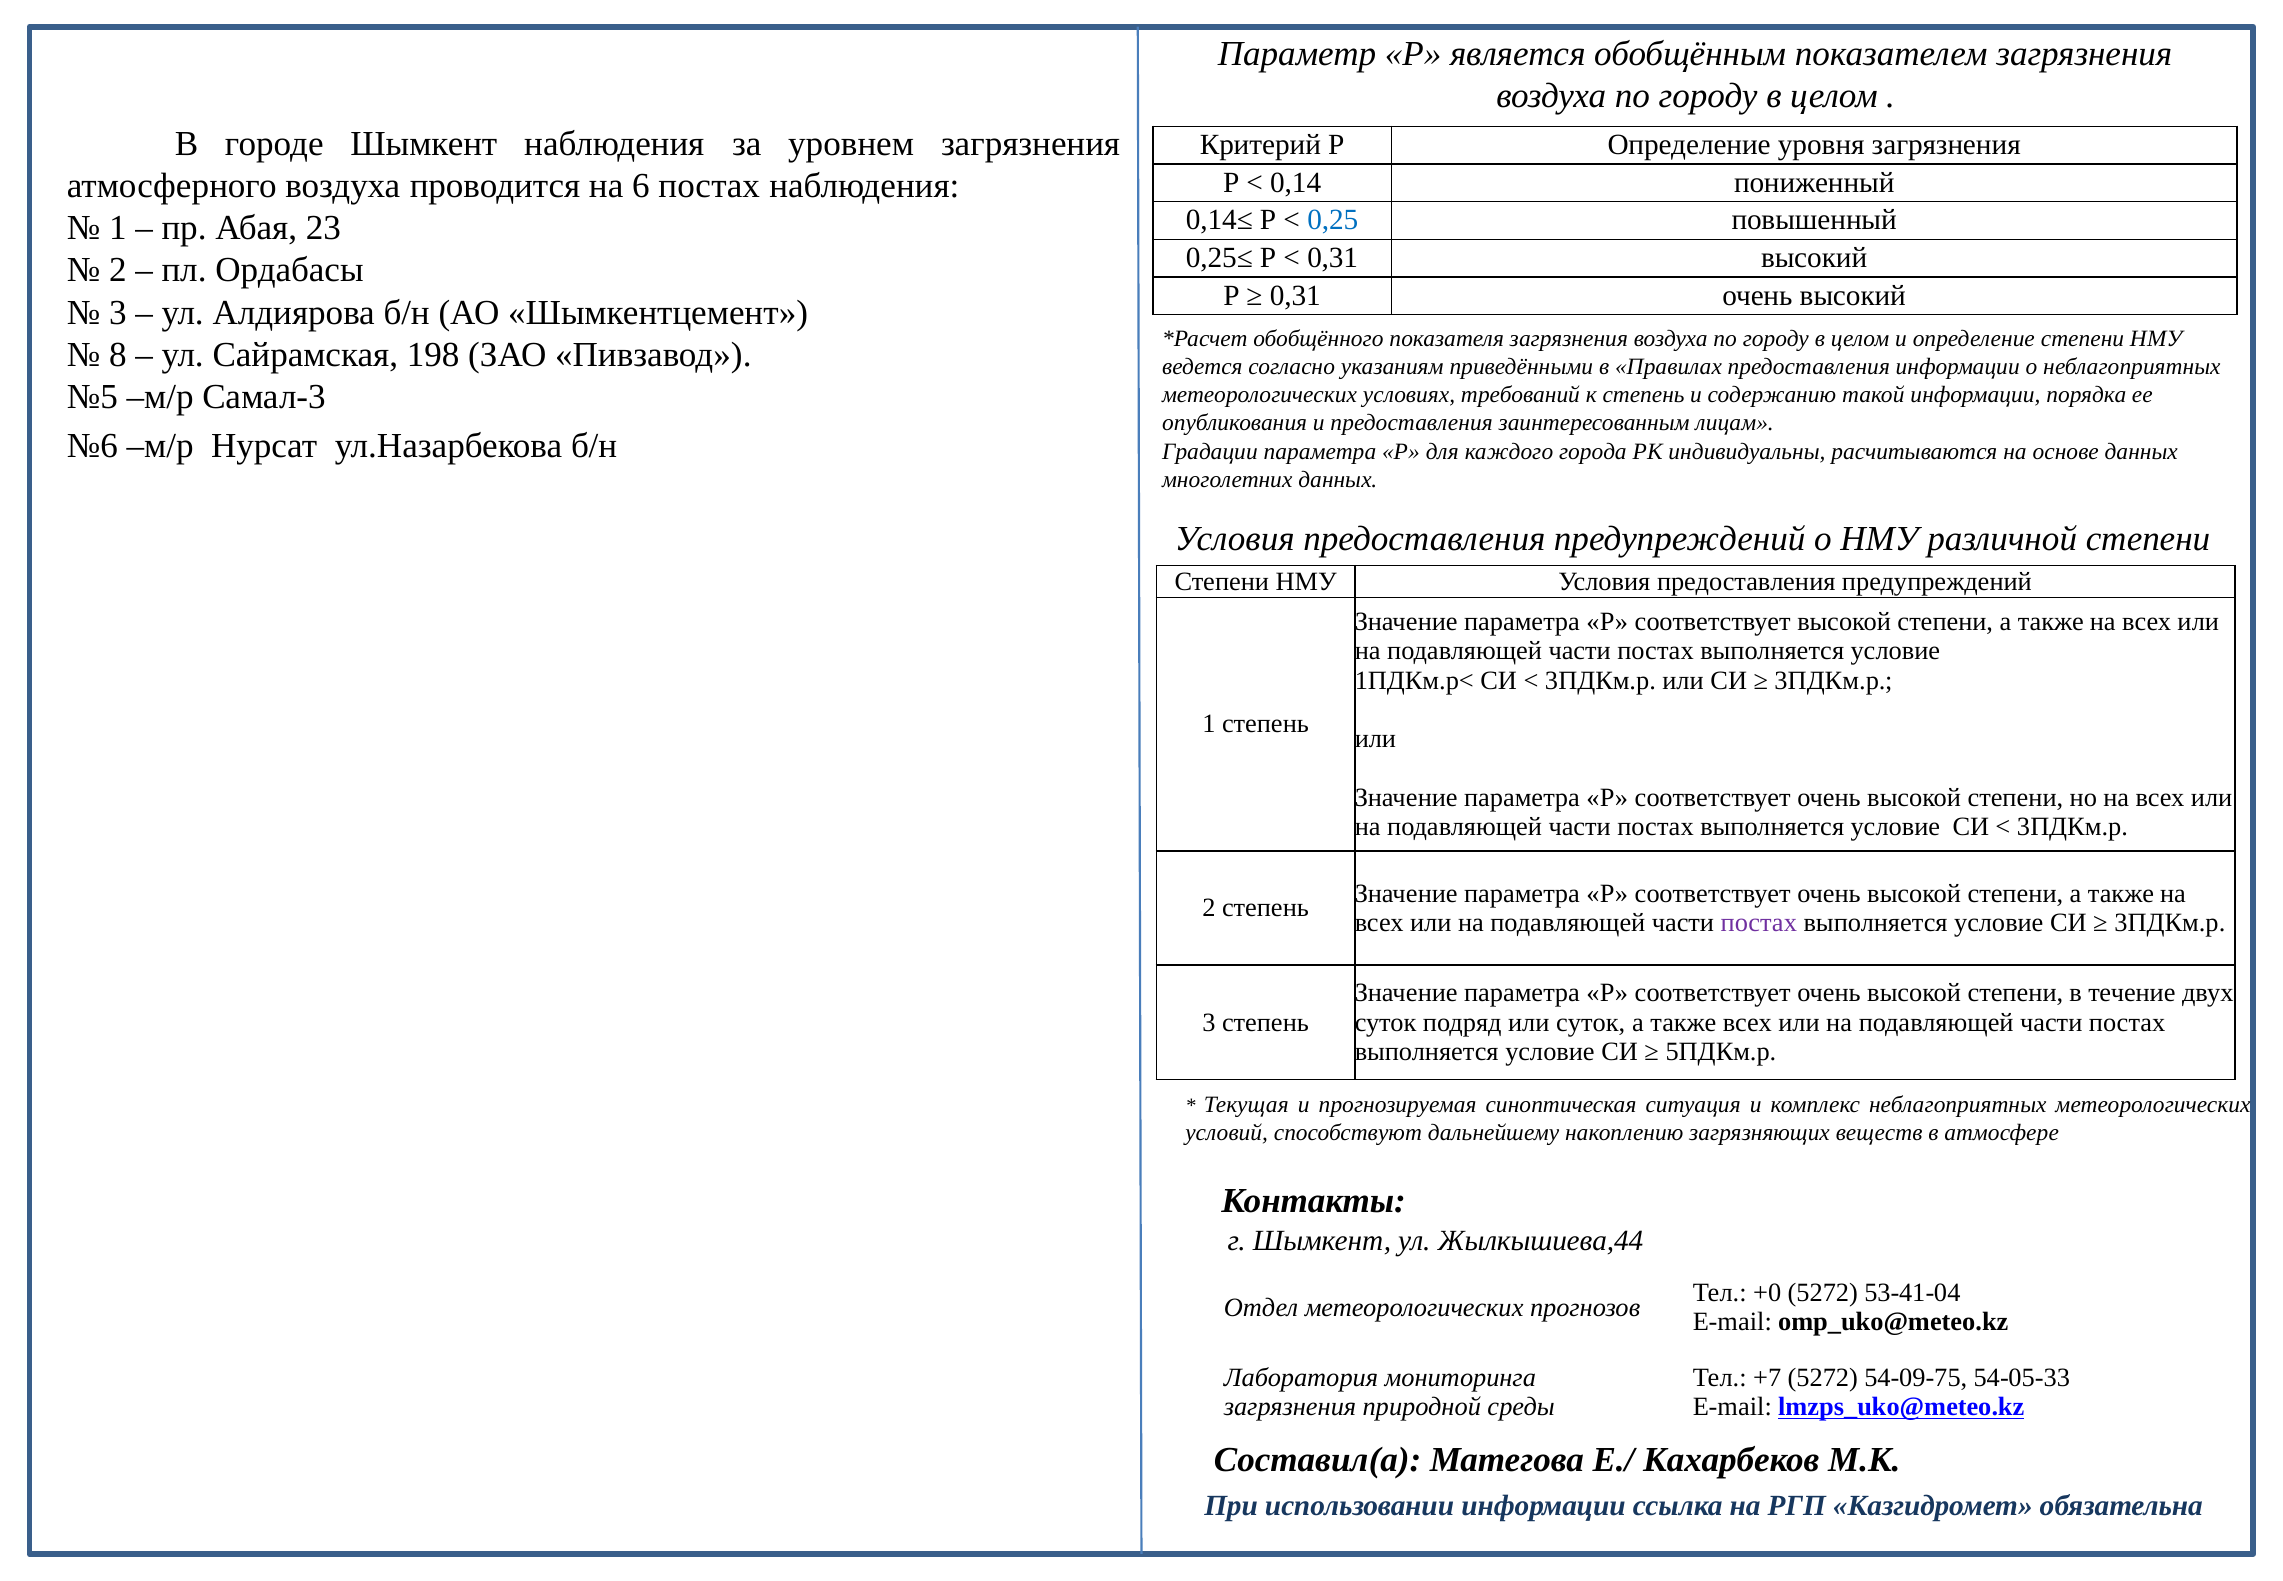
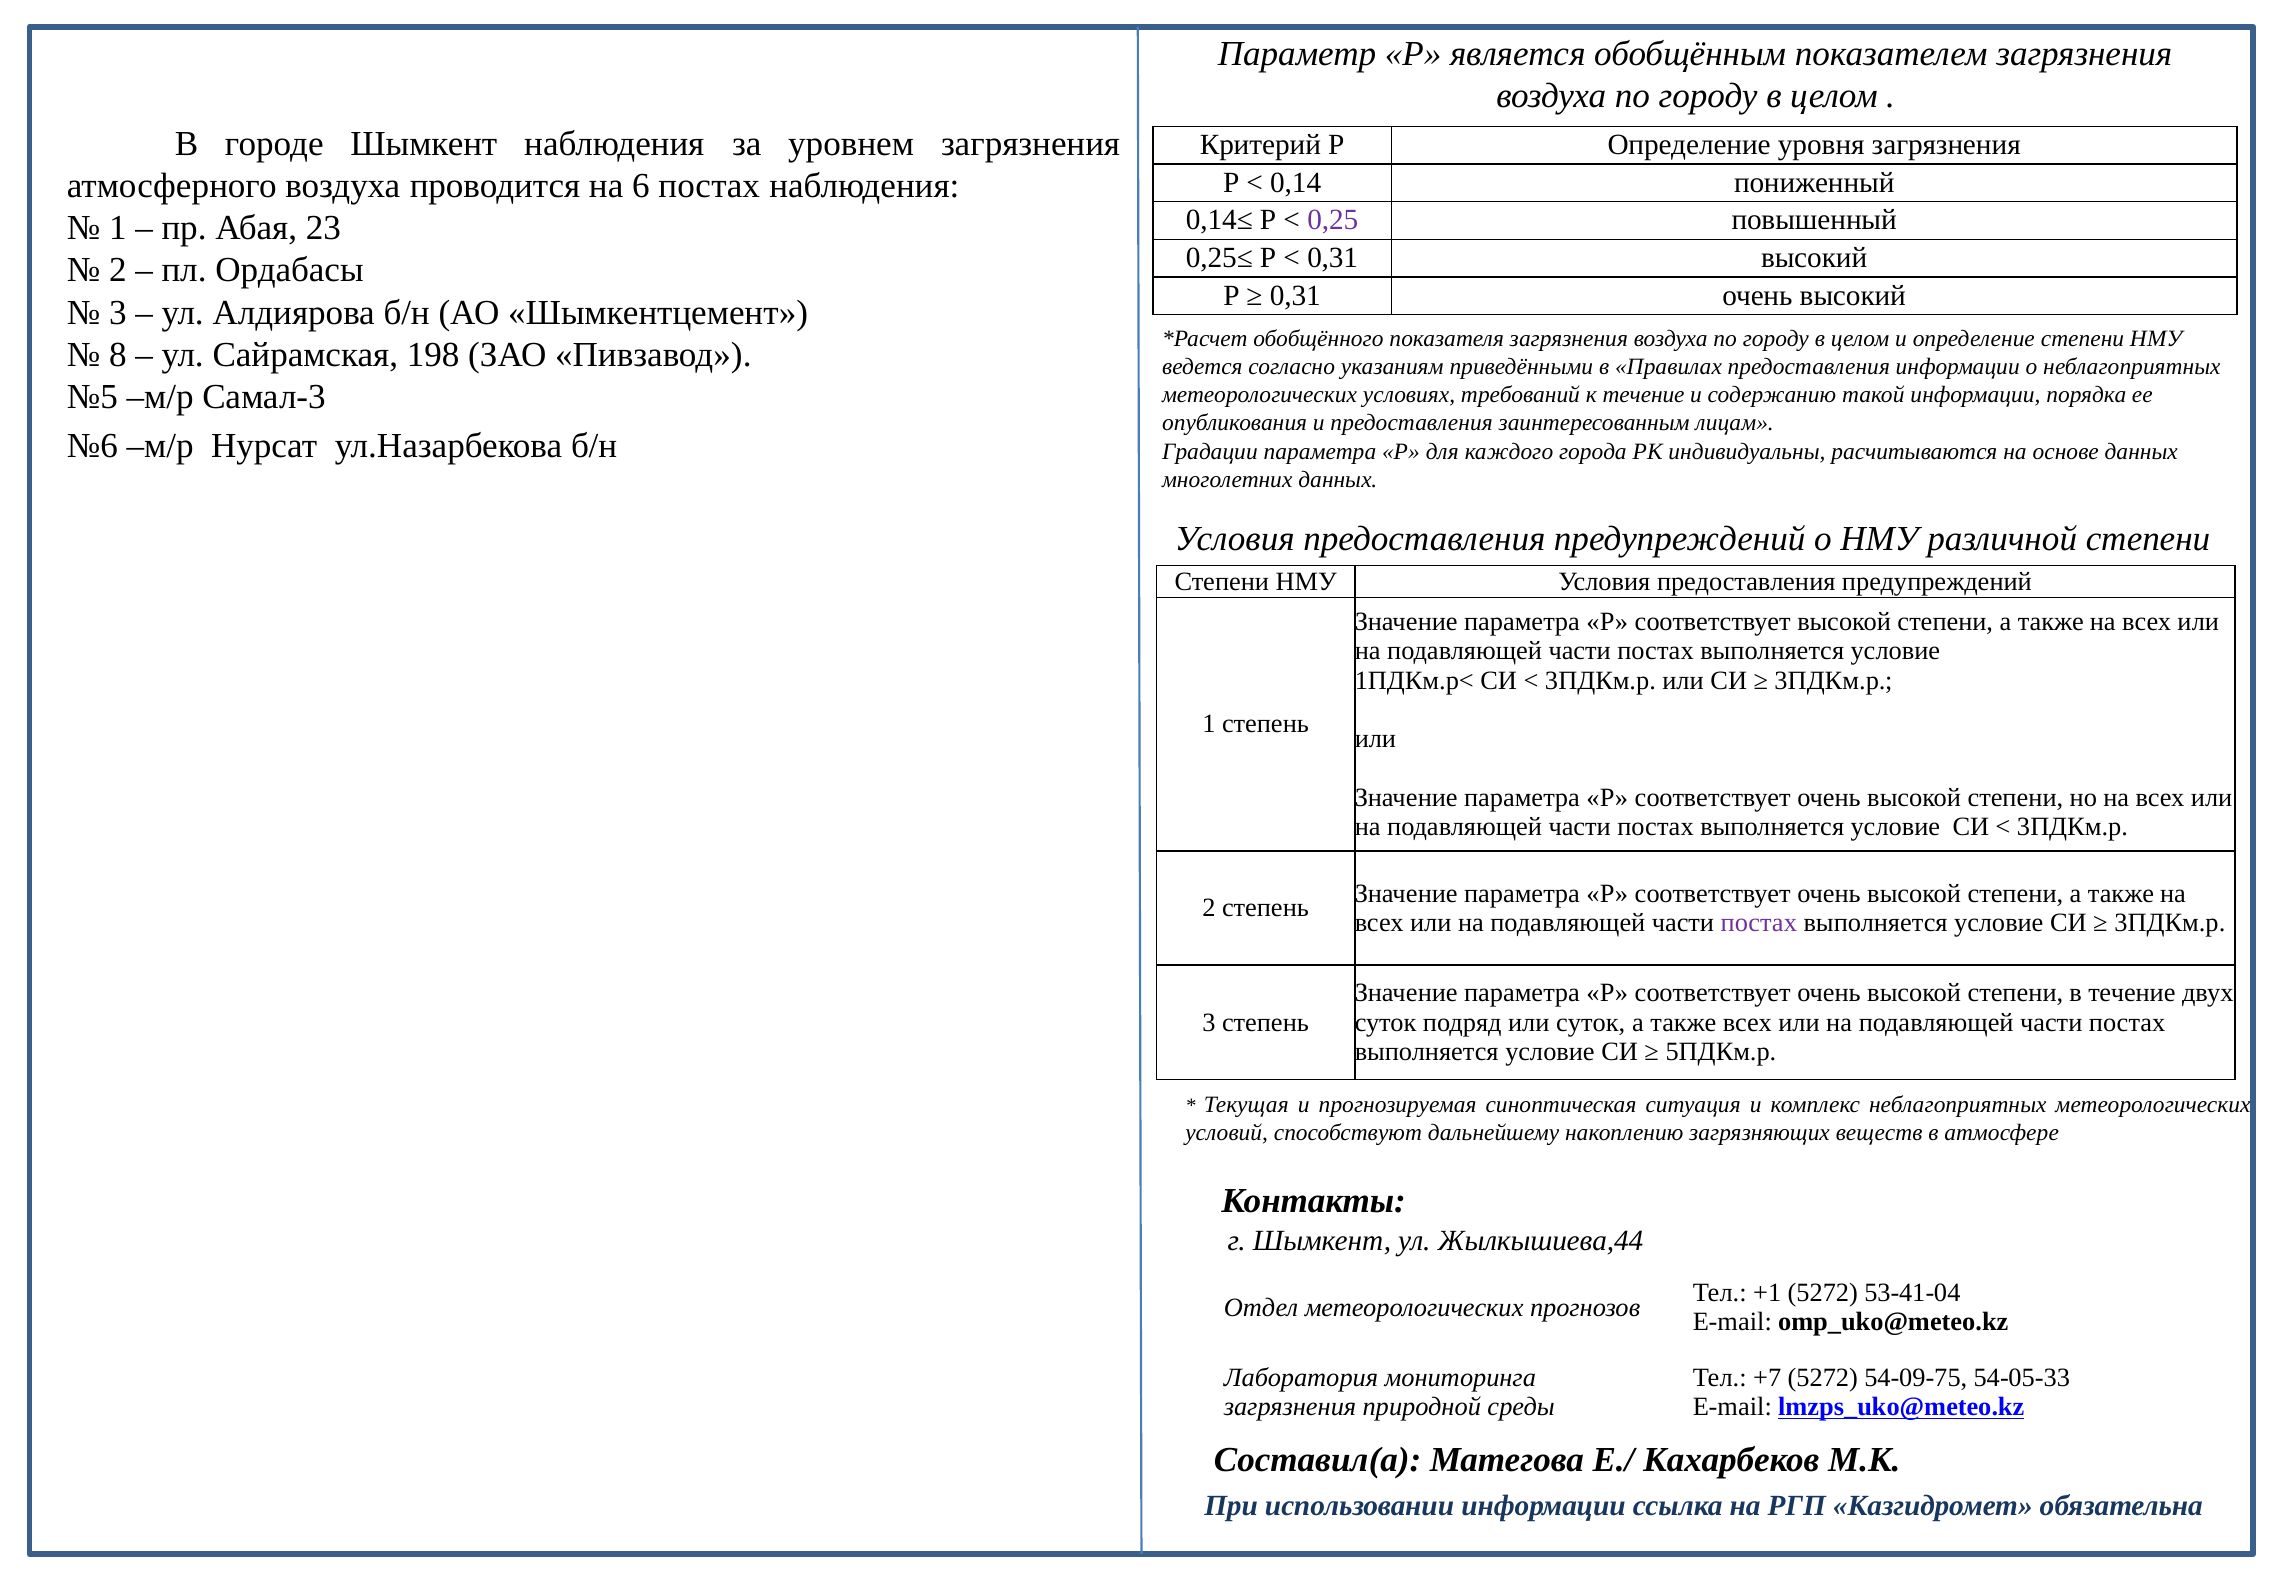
0,25 colour: blue -> purple (1333, 220)
к степень: степень -> течение (1644, 395)
+0: +0 -> +1 (1767, 1293)
